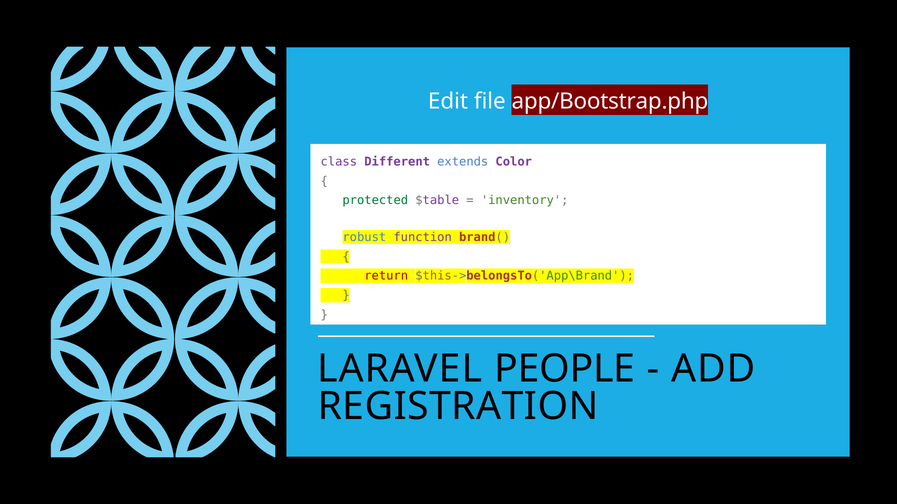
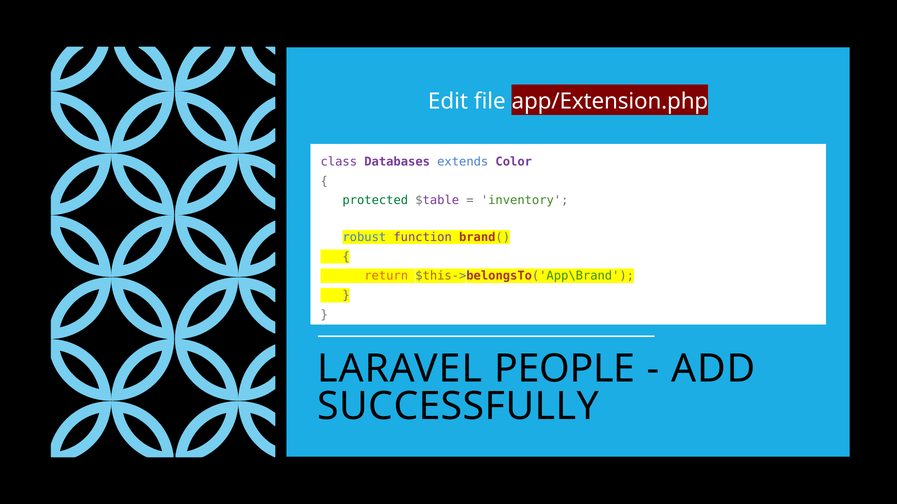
app/Bootstrap.php: app/Bootstrap.php -> app/Extension.php (610, 101)
Different: Different -> Databases (397, 162)
return colour: red -> orange (386, 276)
REGISTRATION: REGISTRATION -> SUCCESSFULLY (458, 407)
